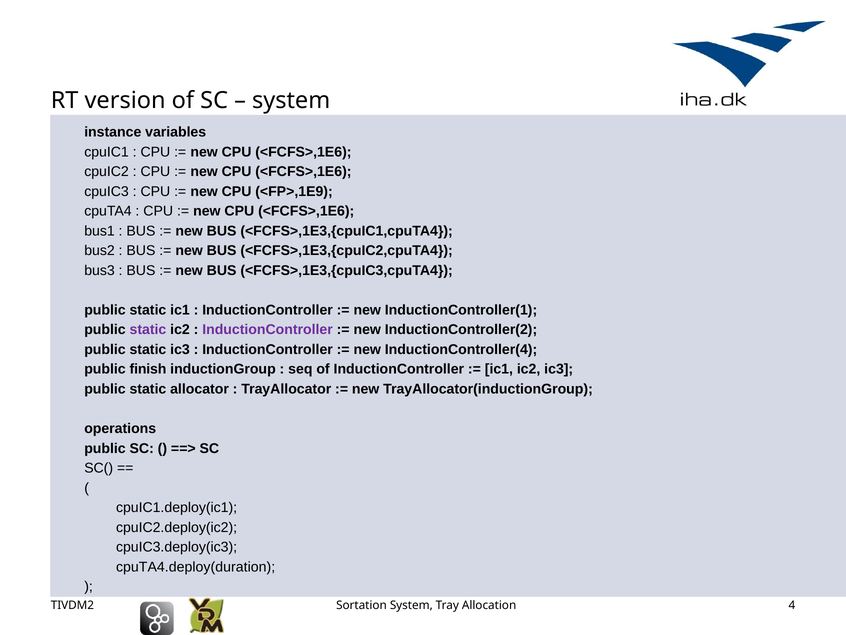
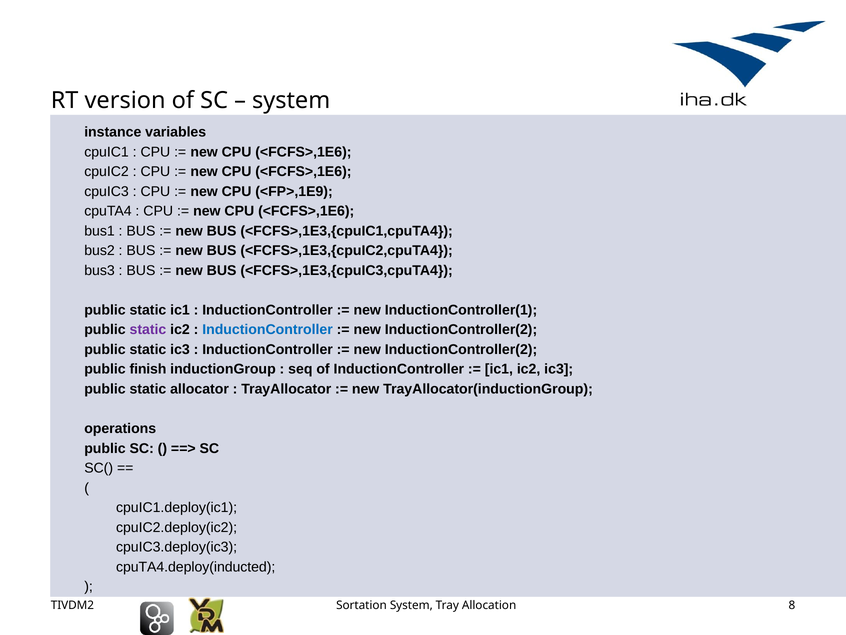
InductionController colour: purple -> blue (268, 330)
InductionController(4: InductionController(4 -> InductionController(2 (461, 349)
cpuTA4.deploy(duration: cpuTA4.deploy(duration -> cpuTA4.deploy(inducted (196, 567)
4: 4 -> 8 (792, 605)
